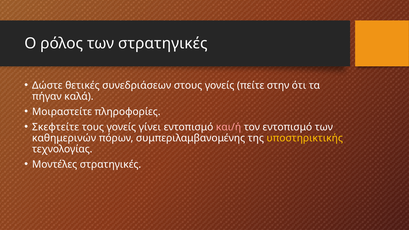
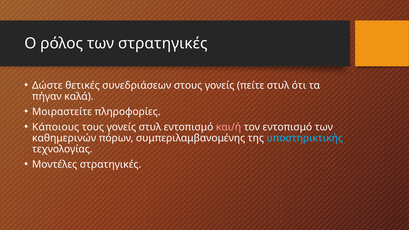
πείτε στην: στην -> στυλ (278, 85)
Σκεφτείτε: Σκεφτείτε -> Κάποιους (56, 127)
γονείς γίνει: γίνει -> στυλ (150, 127)
υποστηρικτικής colour: yellow -> light blue (305, 138)
